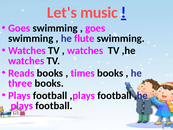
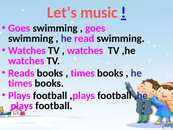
flute: flute -> read (84, 38)
three: three -> times (20, 83)
